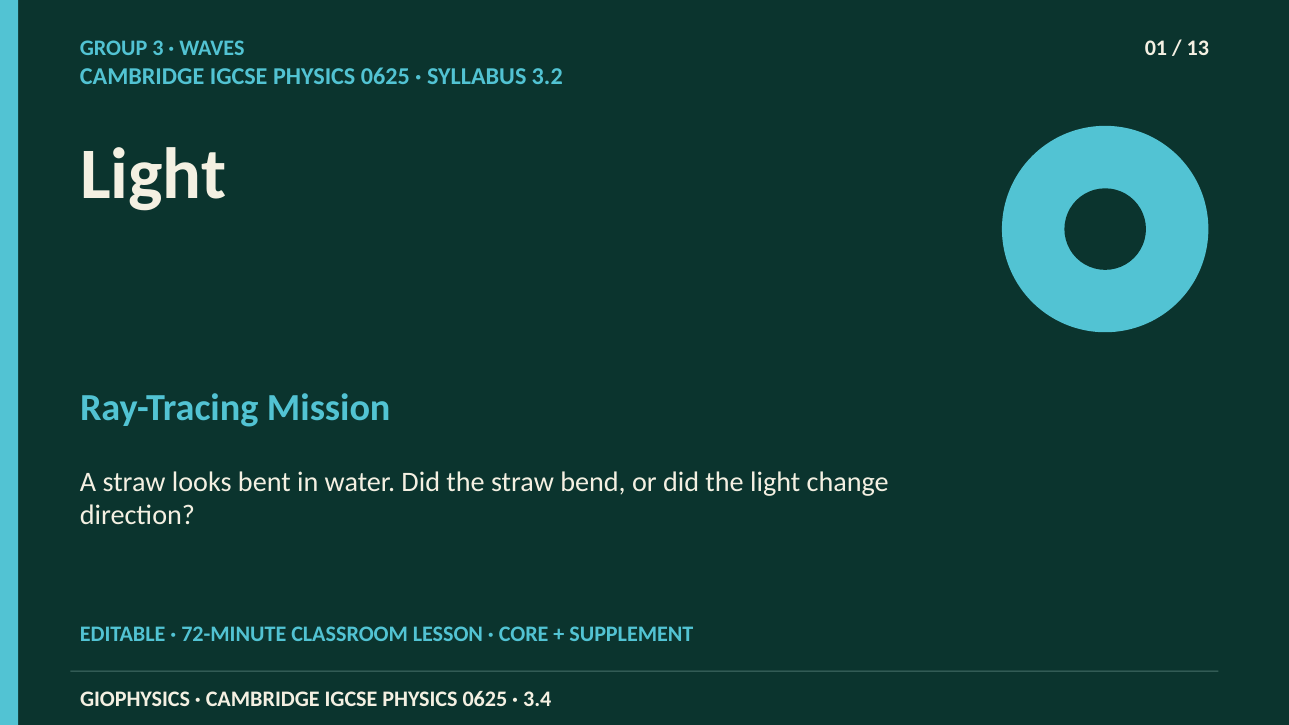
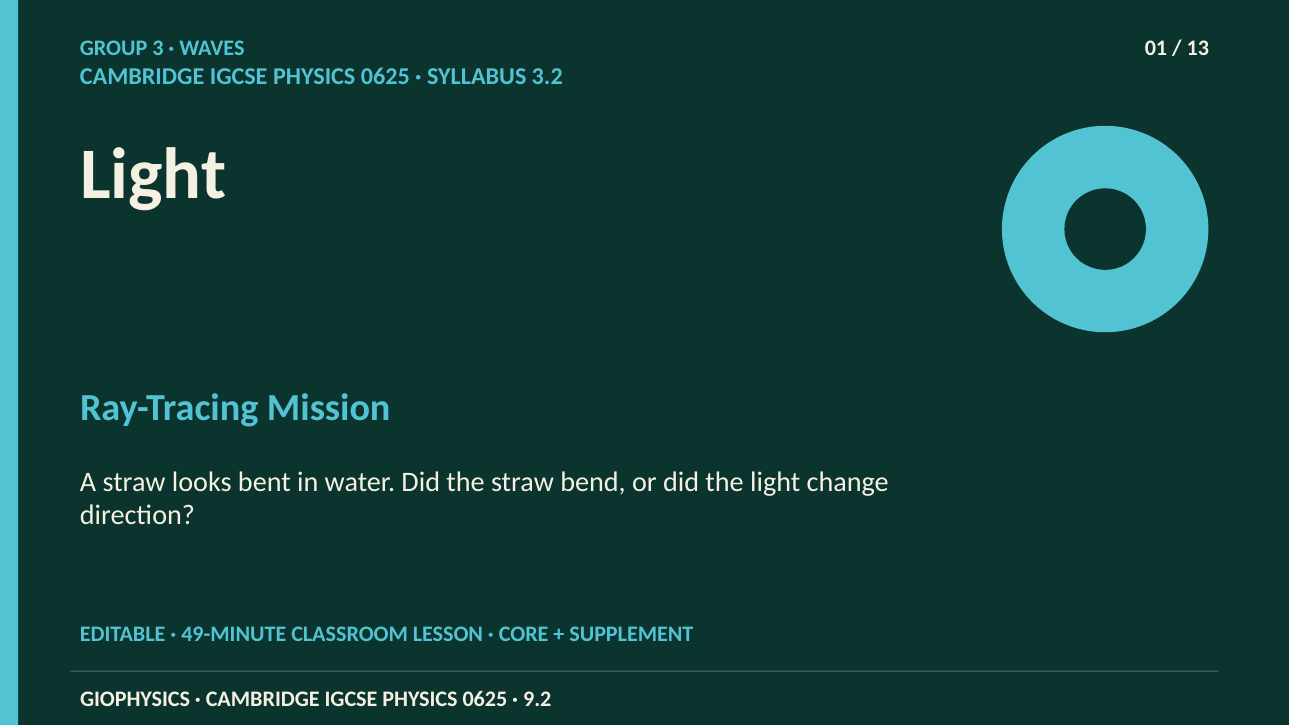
72-MINUTE: 72-MINUTE -> 49-MINUTE (234, 634)
3.4: 3.4 -> 9.2 (537, 699)
